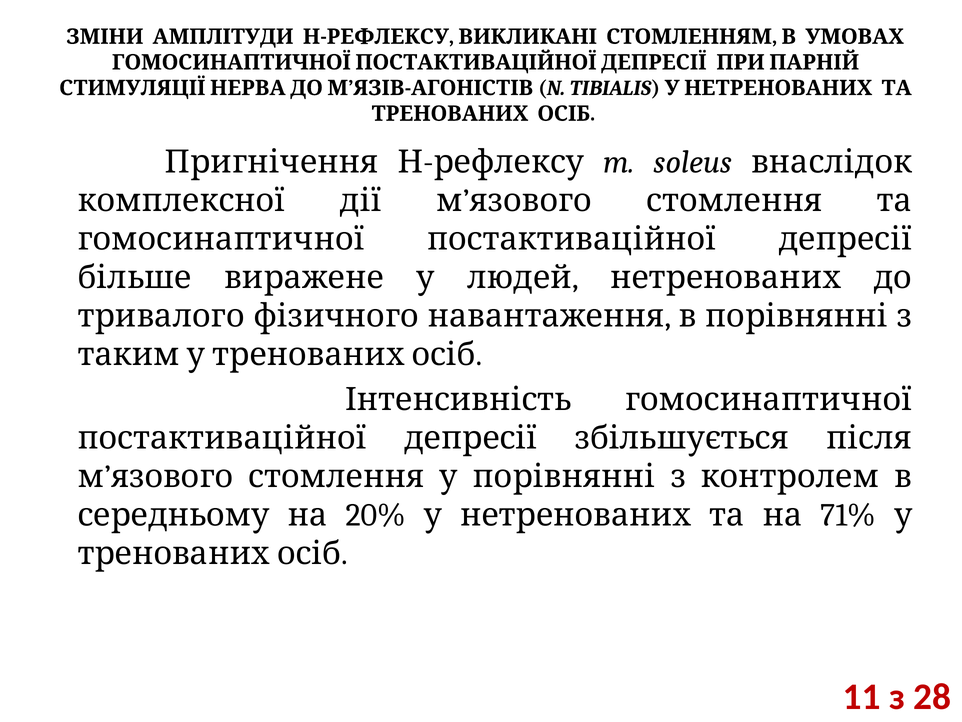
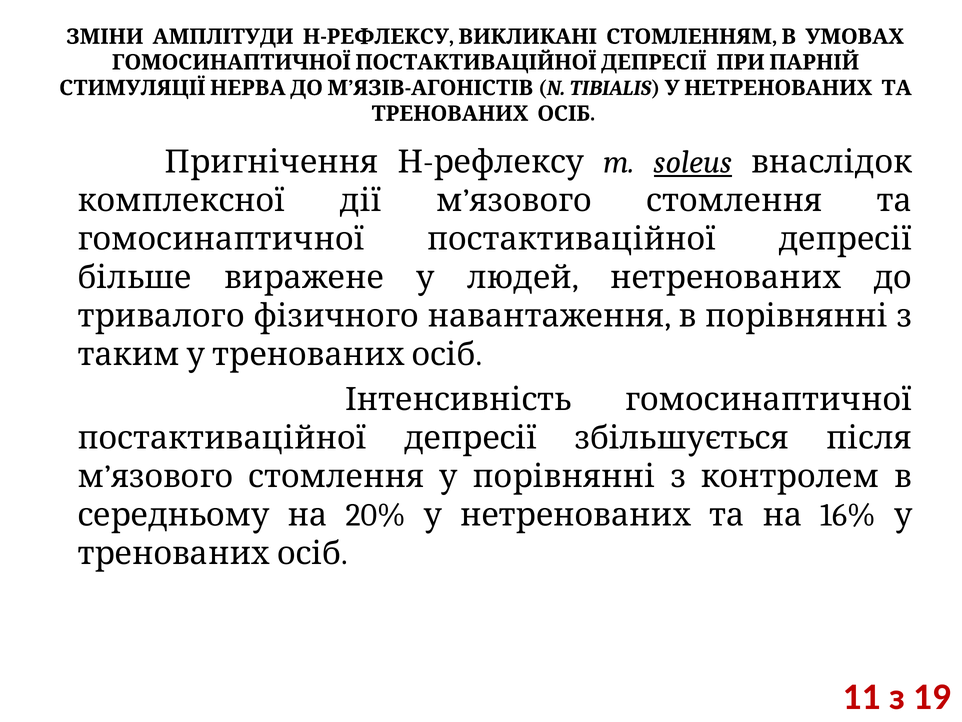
soleus underline: none -> present (693, 162)
71%: 71% -> 16% (848, 515)
28: 28 -> 19 (932, 696)
